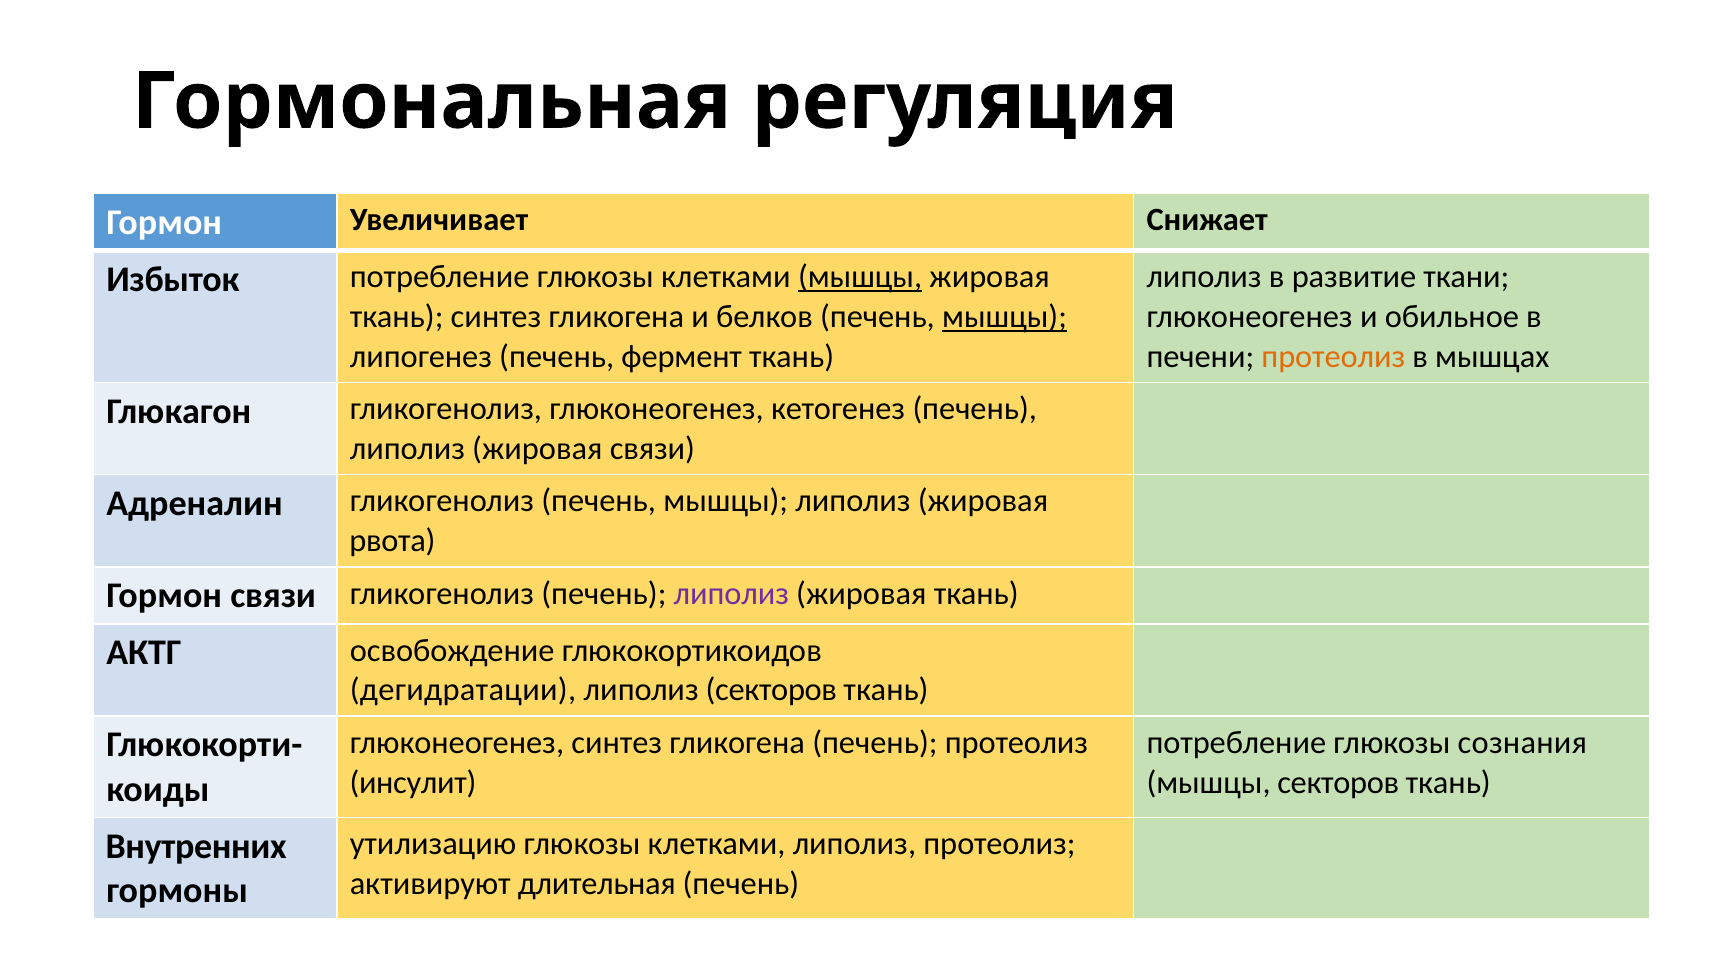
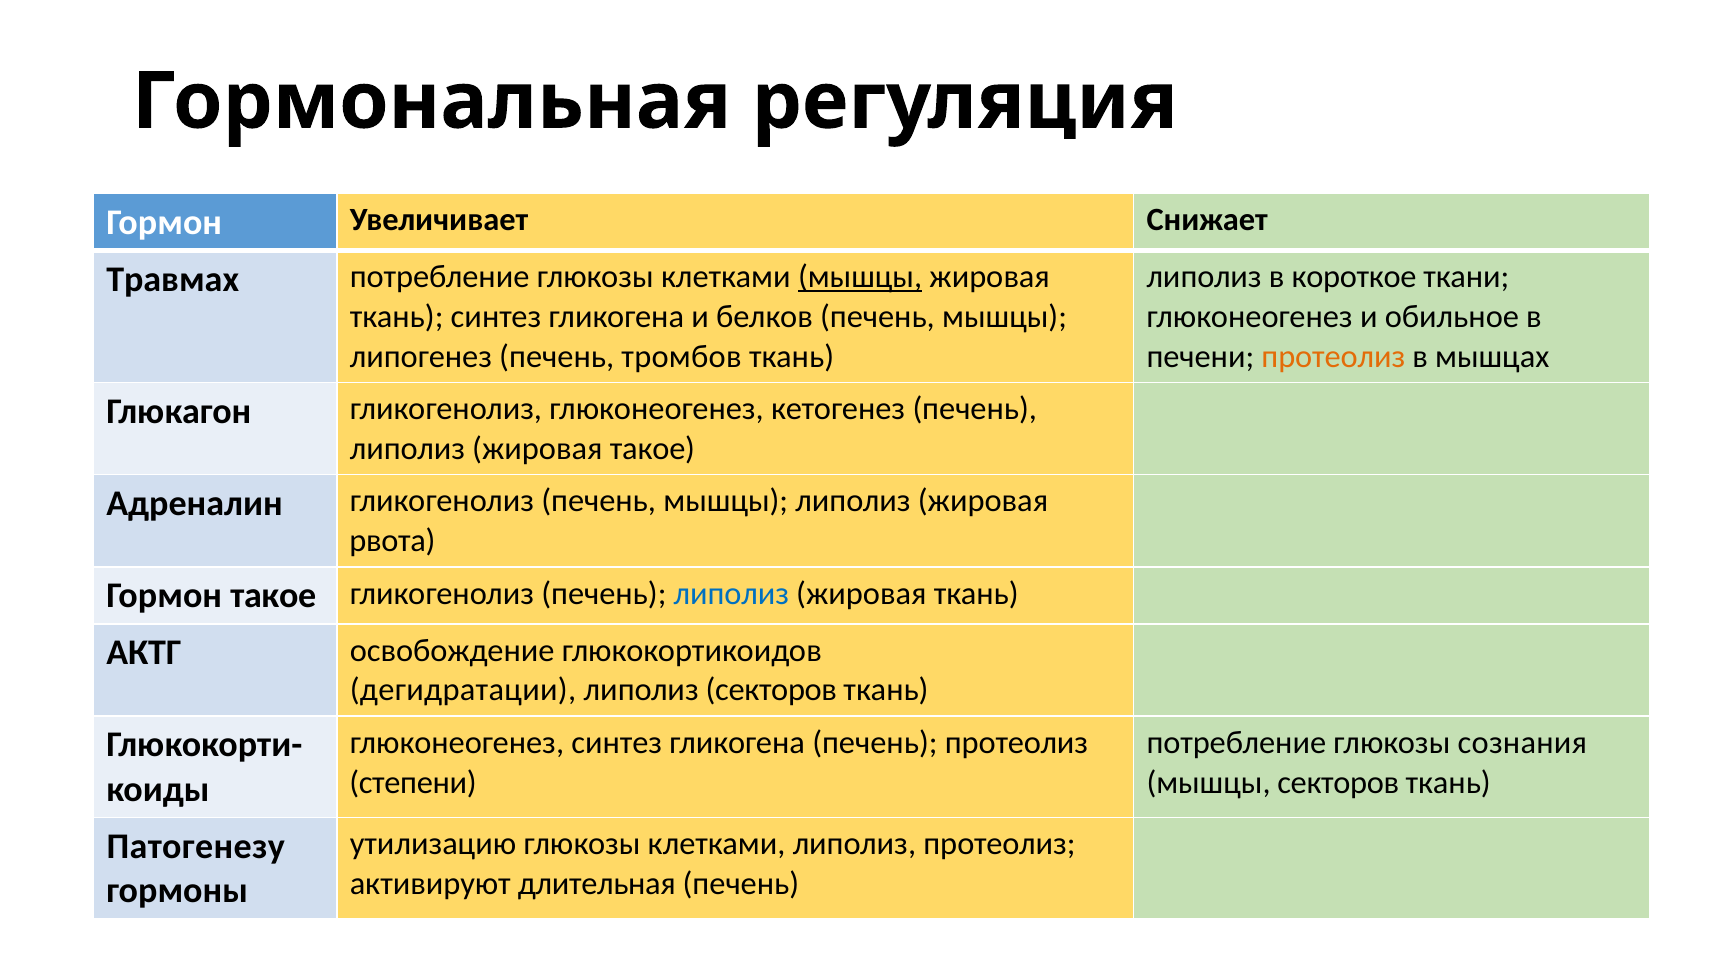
развитие: развитие -> короткое (1354, 277)
Избыток: Избыток -> Травмах (173, 280)
мышцы underline: present -> none (1005, 317)
фермент: фермент -> тромбов (682, 356)
жировая связи: связи -> такое (652, 449)
Гормон связи: связи -> такое (273, 596)
липолиз colour: purple -> blue (731, 593)
инсулит: инсулит -> степени (413, 782)
Внутренних: Внутренних -> Патогенезу (196, 846)
